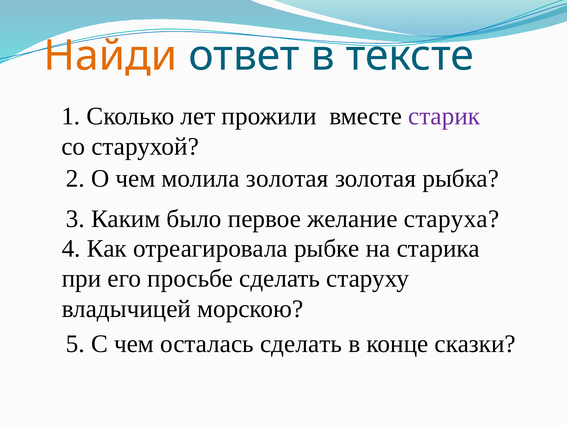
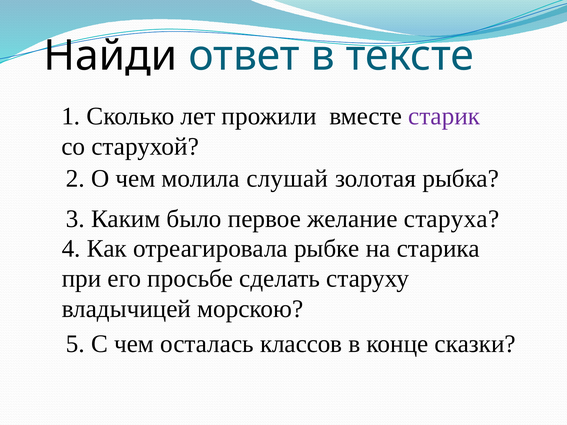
Найди colour: orange -> black (110, 56)
молила золотая: золотая -> слушай (287, 179)
осталась сделать: сделать -> классов (301, 344)
